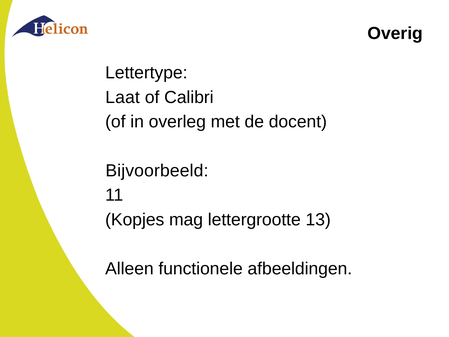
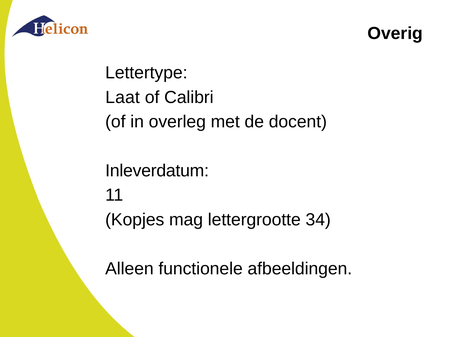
Bijvoorbeeld: Bijvoorbeeld -> Inleverdatum (157, 171)
13: 13 -> 34 (318, 219)
